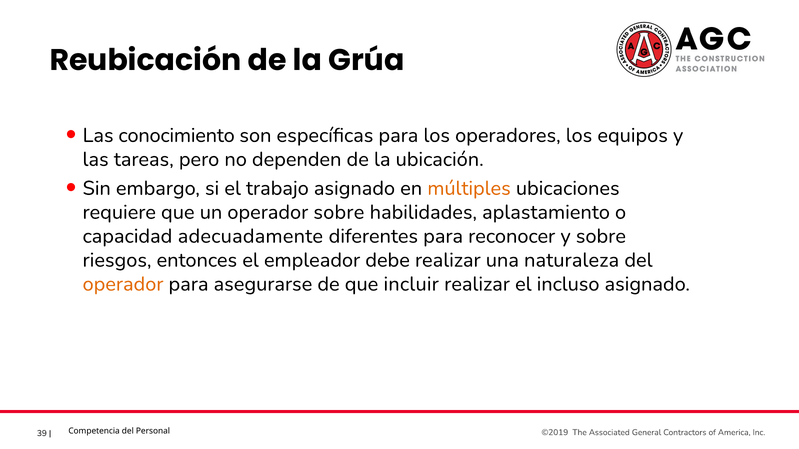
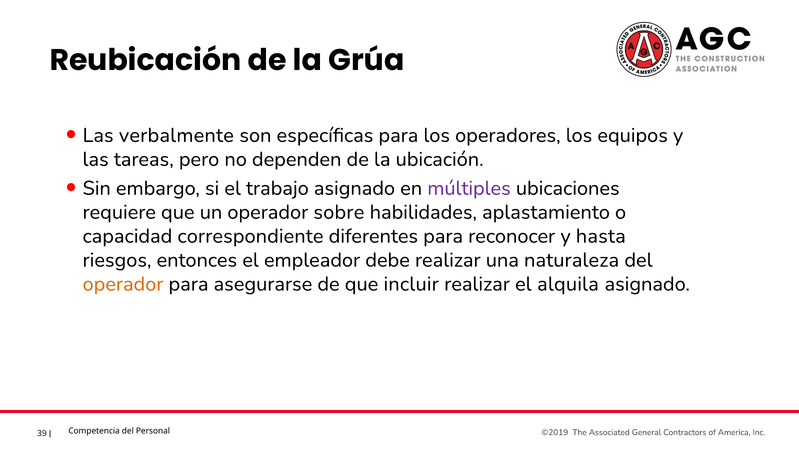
conocimiento: conocimiento -> verbalmente (176, 135)
múltiples colour: orange -> purple (469, 188)
adecuadamente: adecuadamente -> correspondiente (250, 236)
y sobre: sobre -> hasta (601, 236)
incluso: incluso -> alquila (568, 284)
